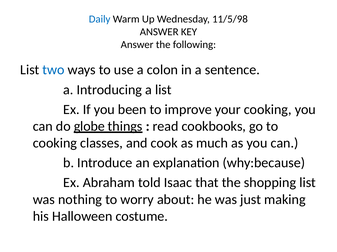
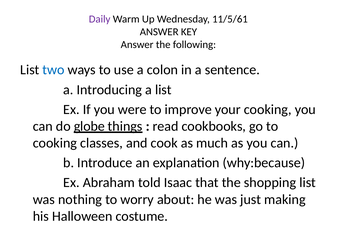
Daily colour: blue -> purple (100, 19)
11/5/98: 11/5/98 -> 11/5/61 (230, 19)
been: been -> were (132, 110)
